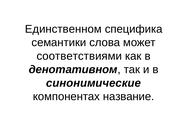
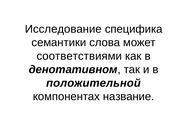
Единственном: Единственном -> Исследование (63, 29)
синонимические: синонимические -> положительной (94, 83)
